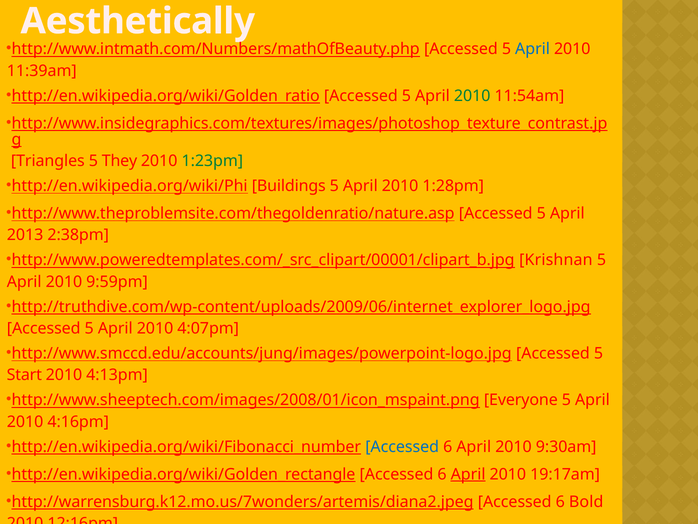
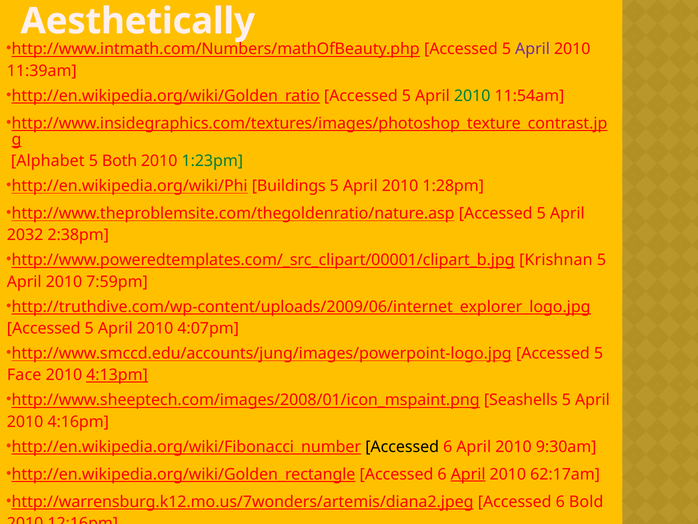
April colour: blue -> purple (533, 49)
Triangles: Triangles -> Alphabet (48, 161)
They: They -> Both (120, 161)
2013: 2013 -> 2032 (25, 235)
9:59pm: 9:59pm -> 7:59pm (117, 281)
Start: Start -> Face (24, 375)
4:13pm underline: none -> present (117, 375)
Everyone: Everyone -> Seashells (521, 400)
Accessed colour: blue -> black (402, 446)
19:17am: 19:17am -> 62:17am (565, 474)
